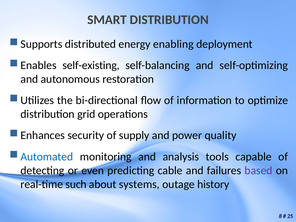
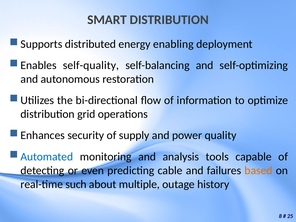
self-existing: self-existing -> self-quality (91, 65)
based colour: purple -> orange (259, 170)
systems: systems -> multiple (139, 184)
